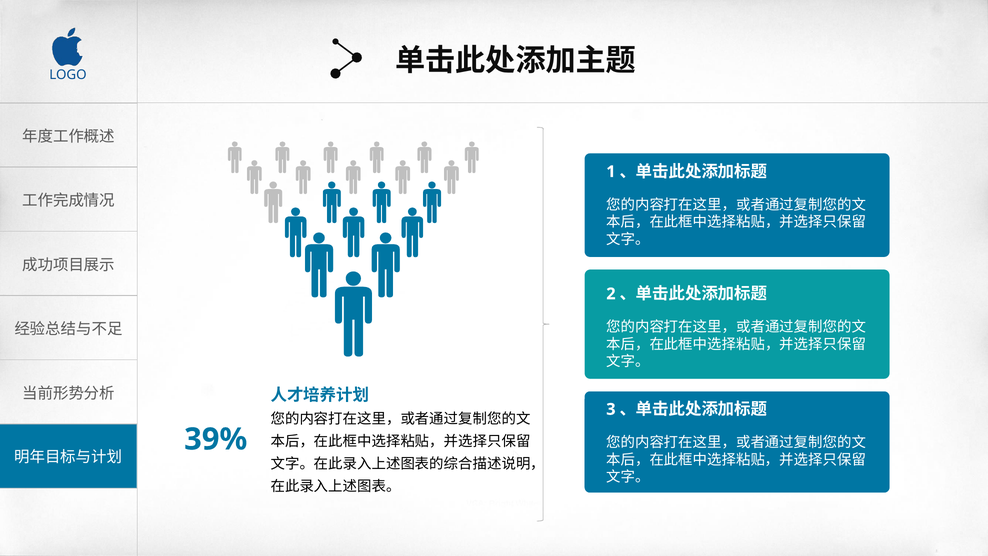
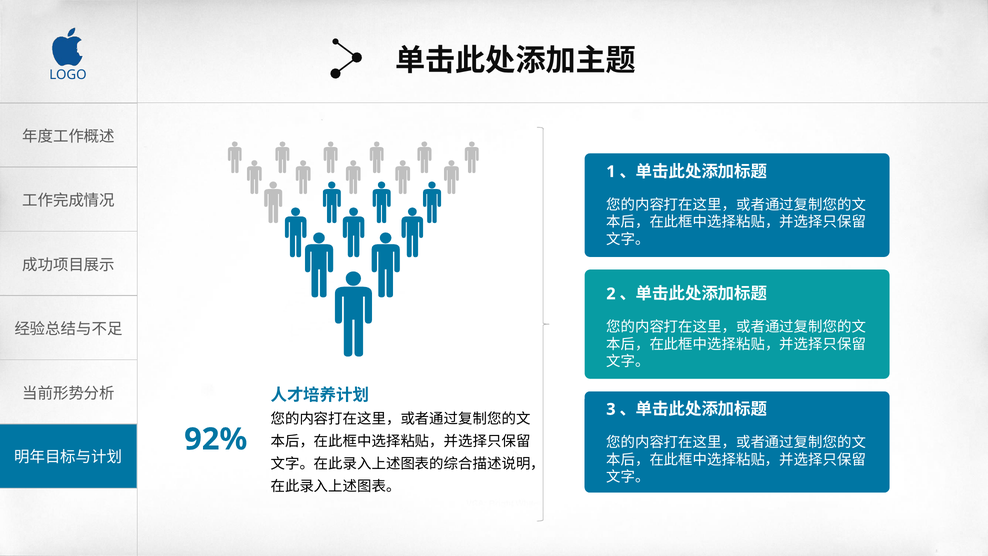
39%: 39% -> 92% (216, 439)
